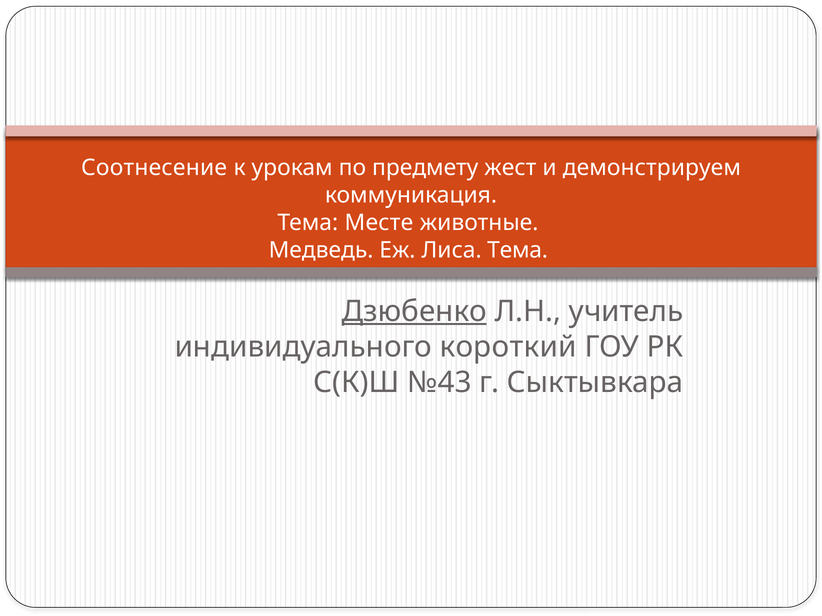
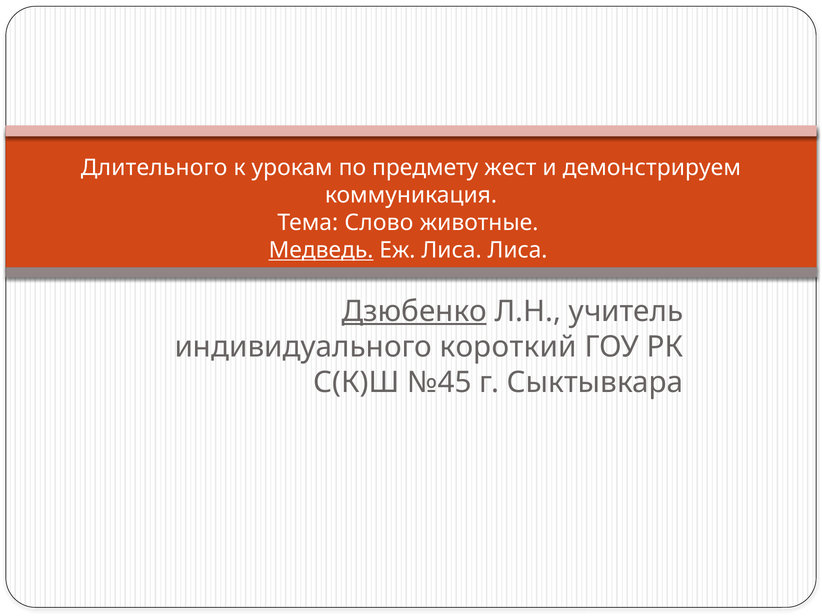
Соотнесение: Соотнесение -> Длительного (154, 168)
Месте: Месте -> Слово (379, 223)
Медведь underline: none -> present (321, 250)
Лиса Тема: Тема -> Лиса (518, 250)
№43: №43 -> №45 (439, 383)
